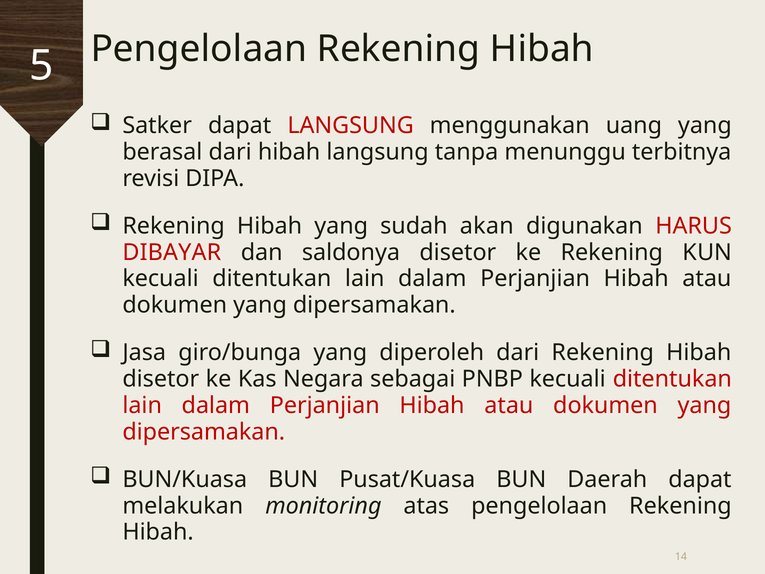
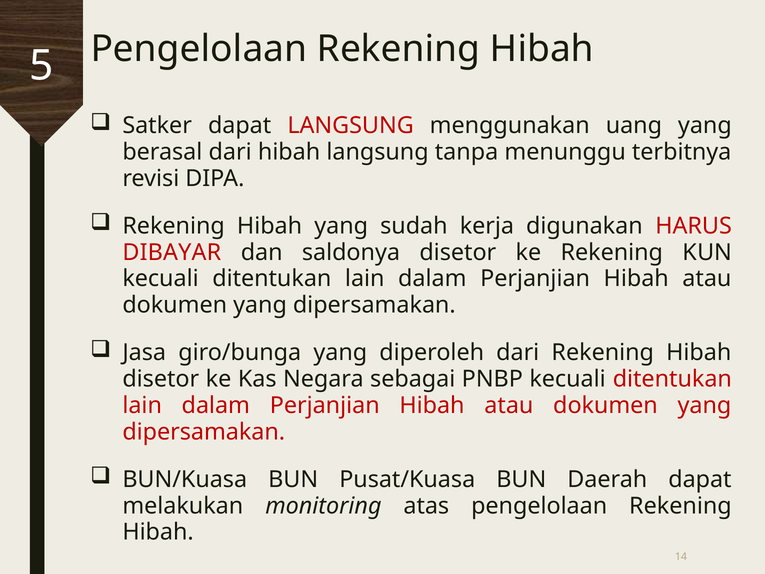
akan: akan -> kerja (487, 226)
